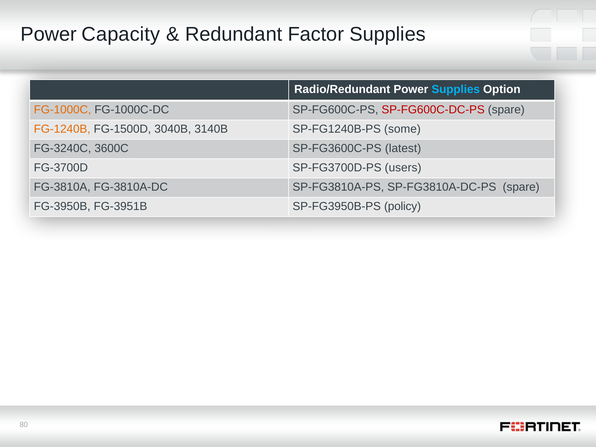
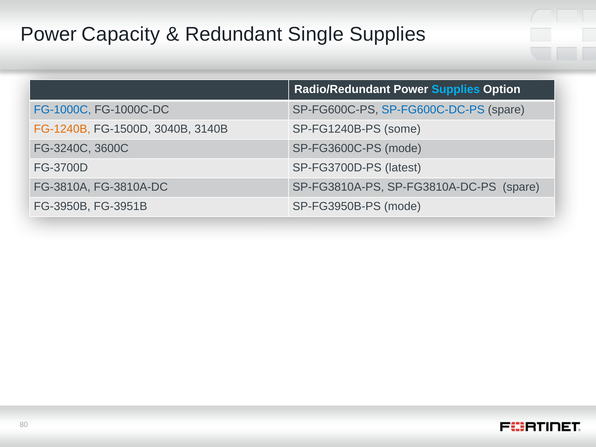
Factor: Factor -> Single (316, 34)
FG-1000C colour: orange -> blue (62, 110)
SP-FG600C-DC-PS colour: red -> blue (433, 110)
SP-FG3600C-PS latest: latest -> mode (403, 148)
users: users -> latest (403, 168)
SP-FG3950B-PS policy: policy -> mode (402, 206)
